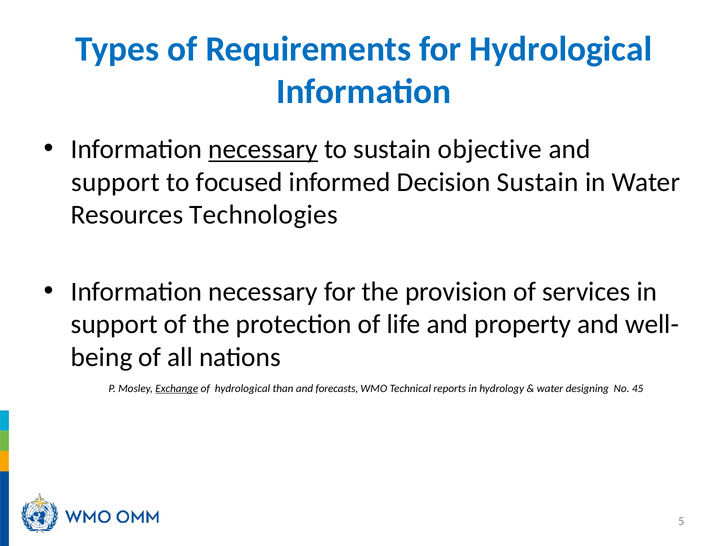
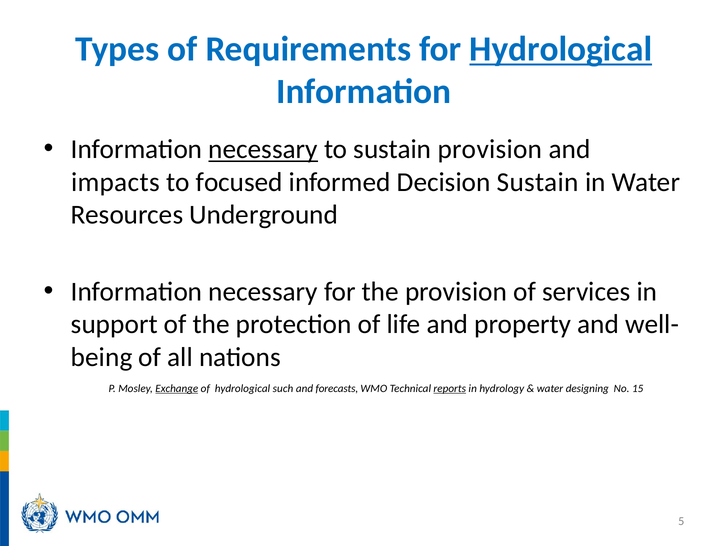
Hydrological underline: none -> present (561, 49)
sustain objective: objective -> provision (490, 149)
support: support -> impacts (115, 182)
Technologies: Technologies -> Underground (264, 215)
than: than -> such (283, 388)
reports underline: none -> present (450, 388)
45: 45 -> 15 (638, 388)
